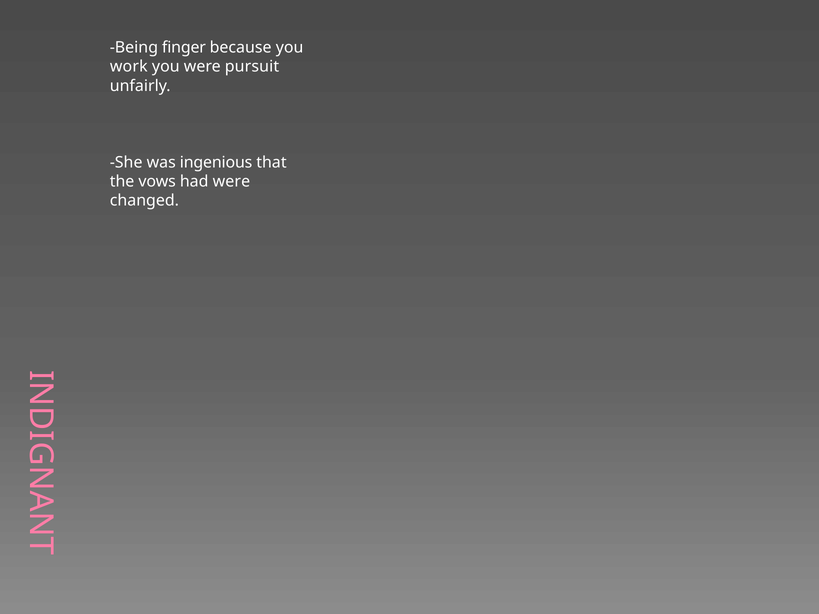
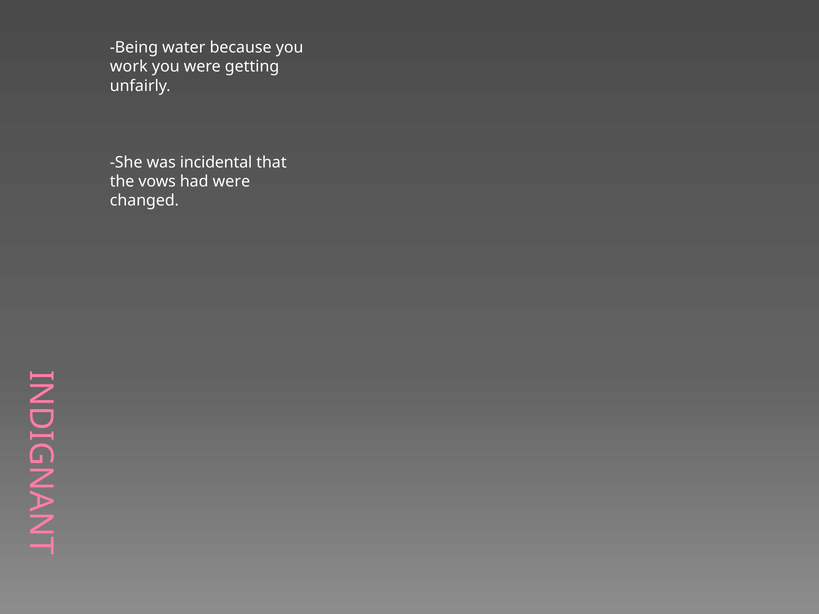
finger: finger -> water (184, 48)
pursuit: pursuit -> getting (252, 67)
ingenious: ingenious -> incidental (216, 162)
